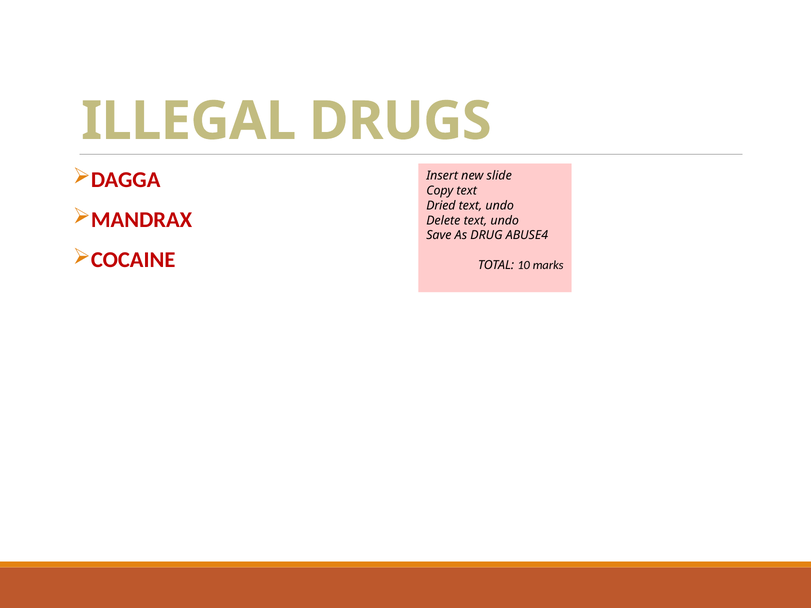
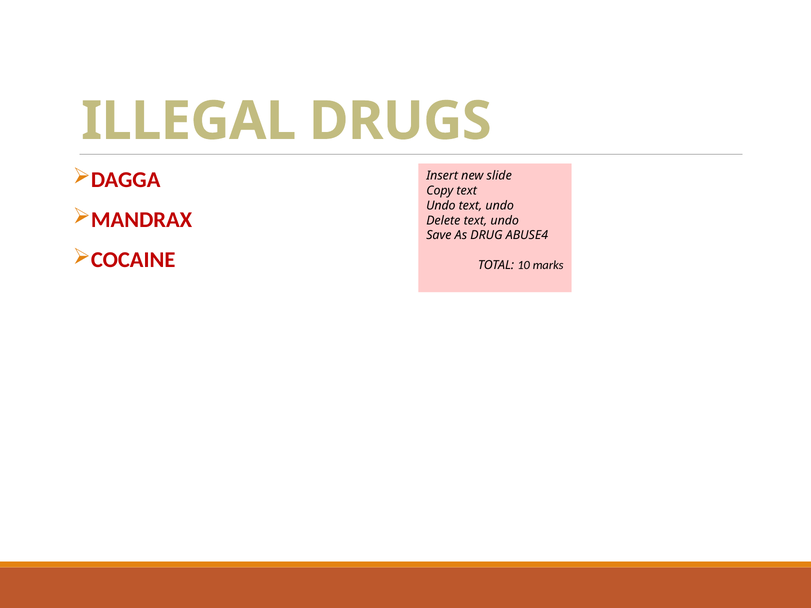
Dried: Dried -> Undo (441, 206)
